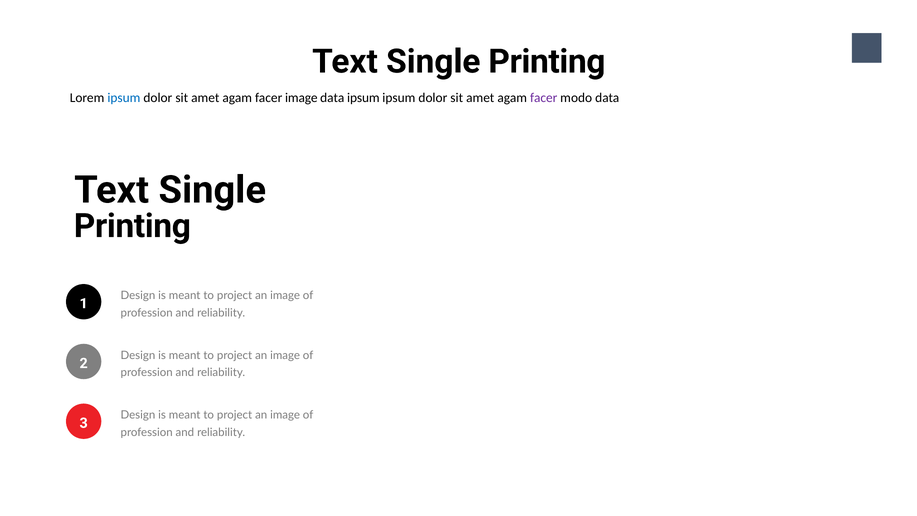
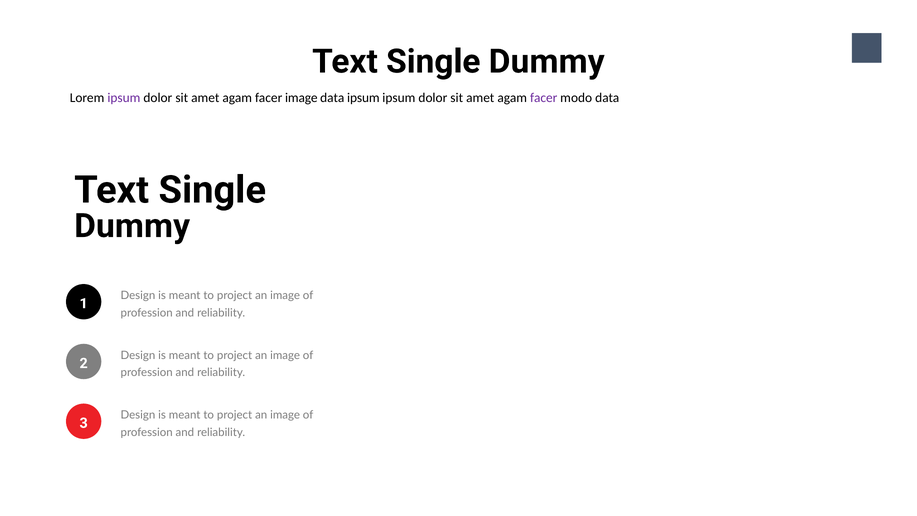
Printing: Printing -> Dummy (547, 62)
ipsum colour: blue -> purple (124, 98)
Printing: Printing -> Dummy (132, 226)
